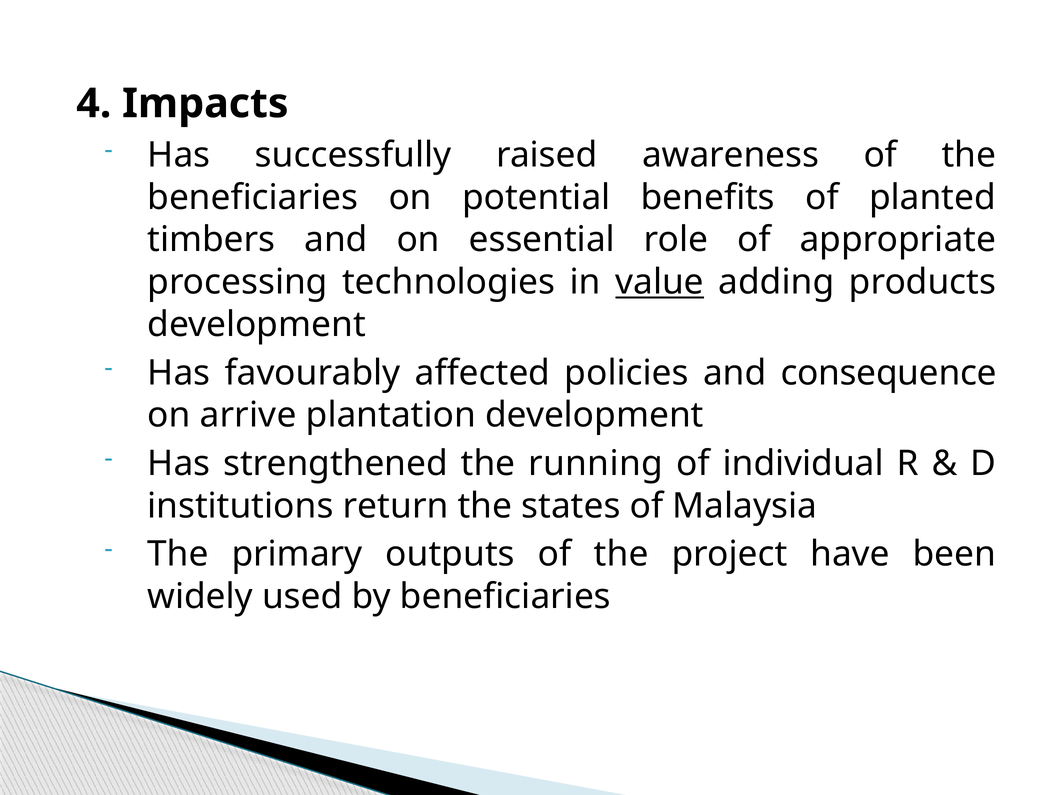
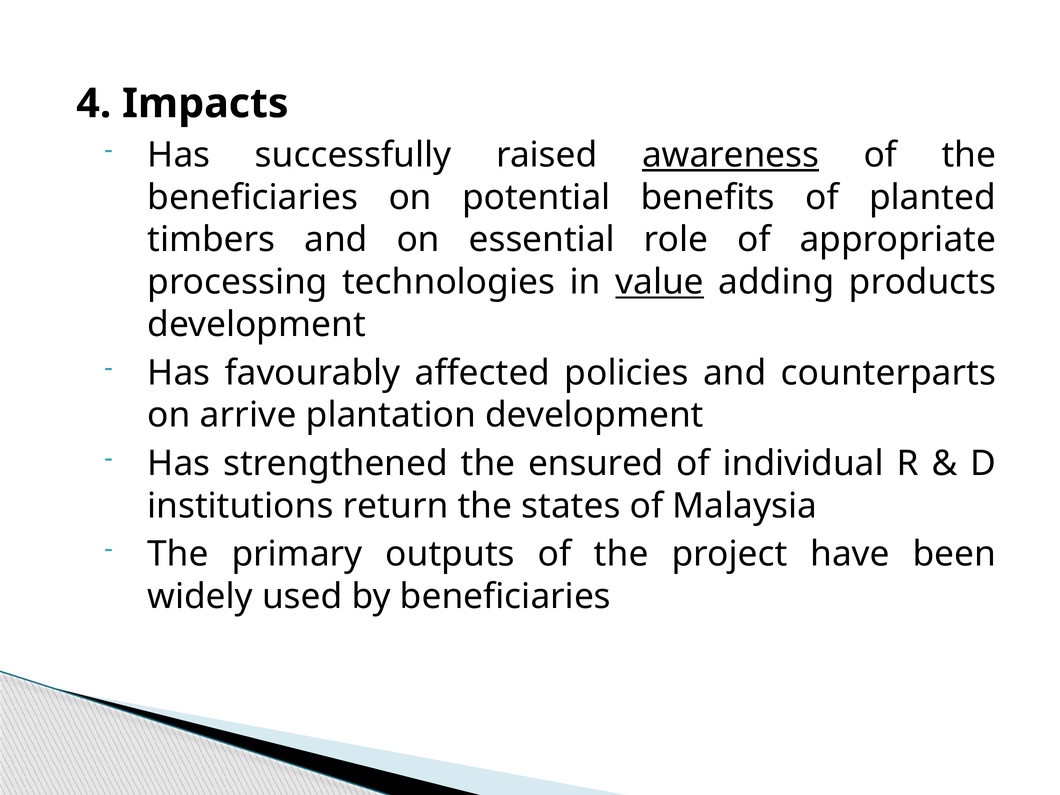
awareness underline: none -> present (731, 155)
consequence: consequence -> counterparts (888, 373)
running: running -> ensured (596, 464)
